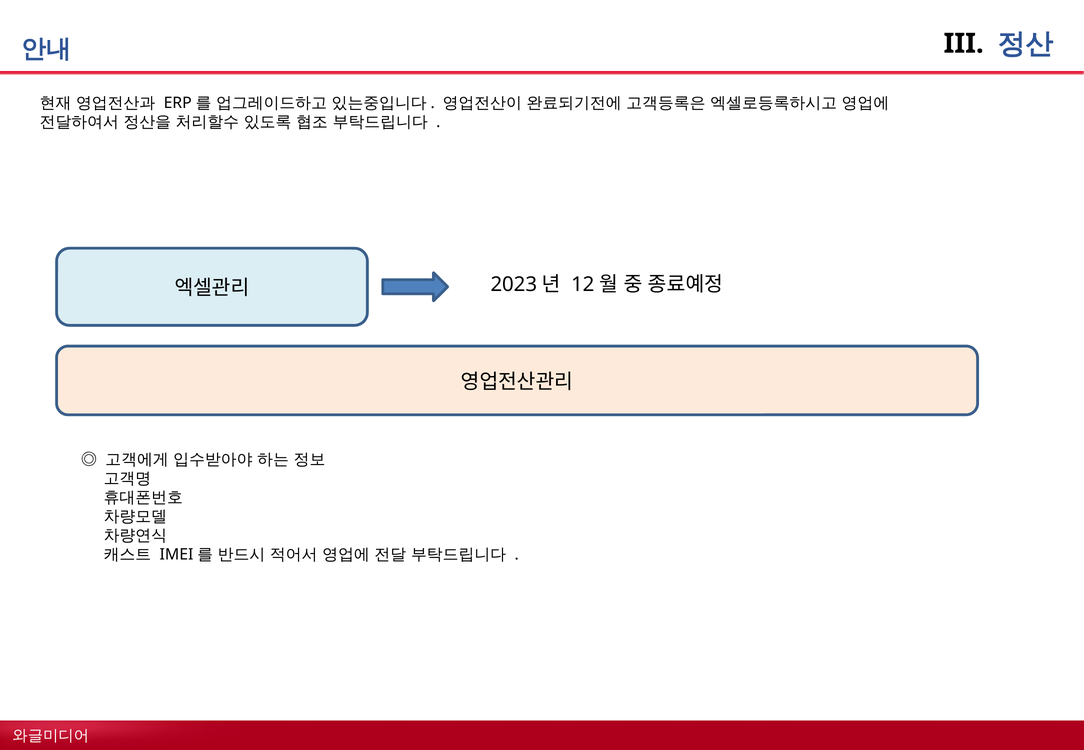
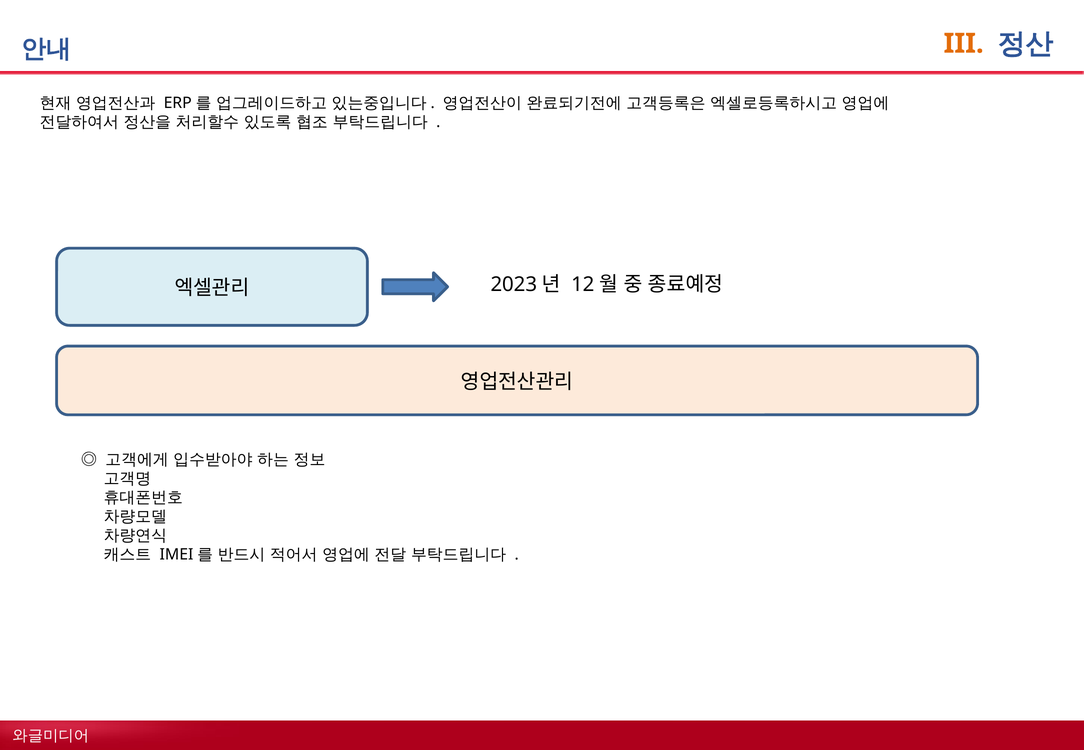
III colour: black -> orange (964, 44)
